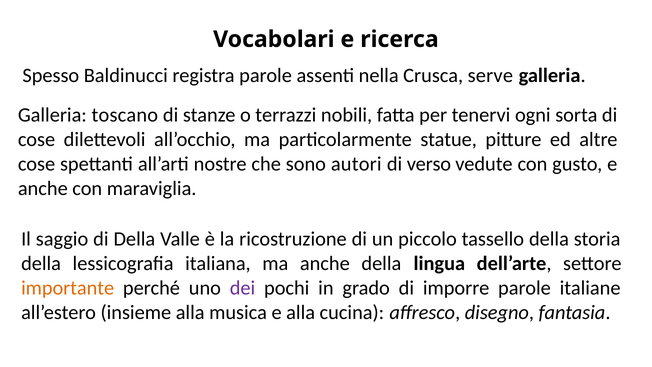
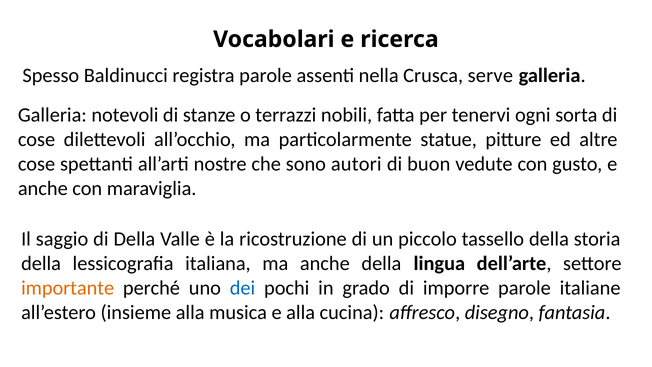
toscano: toscano -> notevoli (125, 115)
verso: verso -> buon (429, 164)
dei colour: purple -> blue (243, 288)
